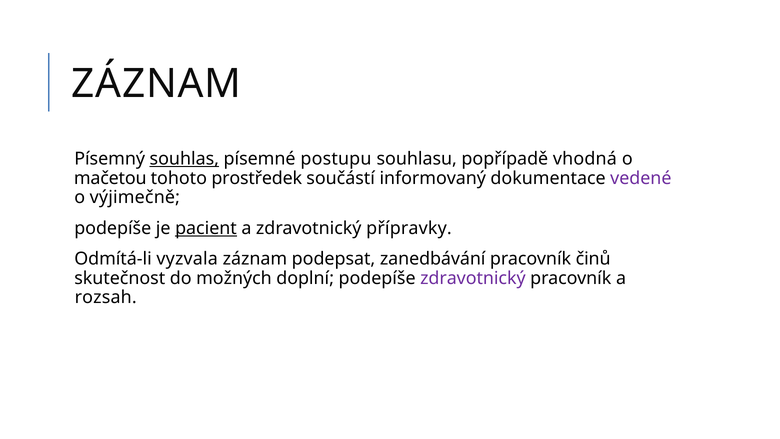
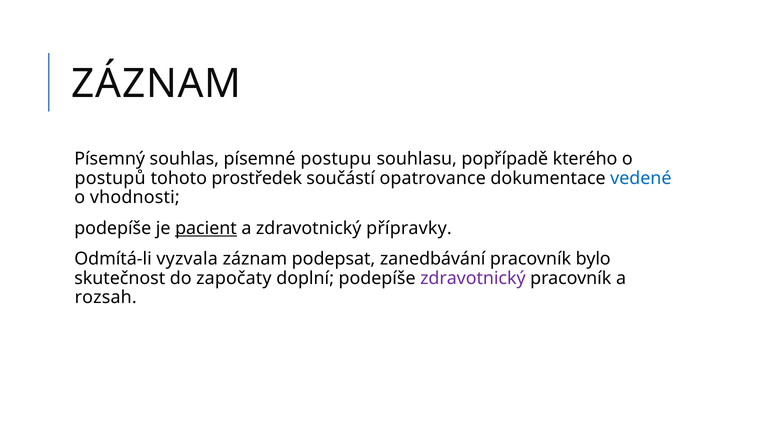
souhlas underline: present -> none (184, 159)
vhodná: vhodná -> kterého (585, 159)
mačetou: mačetou -> postupů (110, 178)
informovaný: informovaný -> opatrovance (433, 178)
vedené colour: purple -> blue (641, 178)
výjimečně: výjimečně -> vhodnosti (135, 197)
činů: činů -> bylo (593, 259)
možných: možných -> započaty (234, 278)
